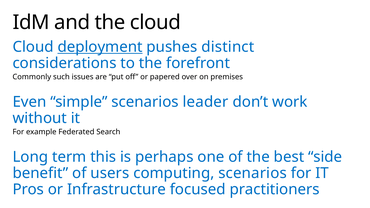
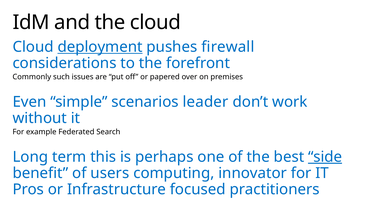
distinct: distinct -> firewall (228, 47)
side underline: none -> present (325, 157)
computing scenarios: scenarios -> innovator (253, 173)
